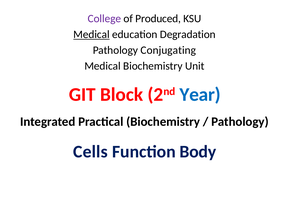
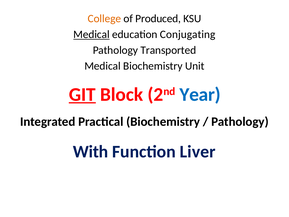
College colour: purple -> orange (104, 19)
Degradation: Degradation -> Conjugating (188, 34)
Conjugating: Conjugating -> Transported (168, 50)
GIT underline: none -> present (82, 94)
Cells: Cells -> With (91, 152)
Body: Body -> Liver (198, 152)
